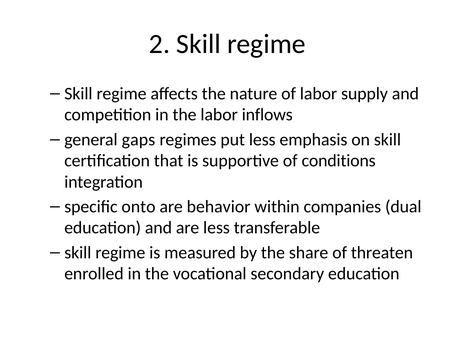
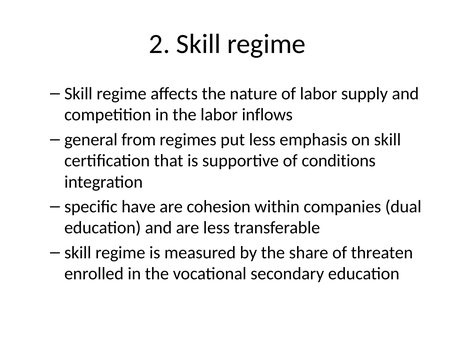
gaps: gaps -> from (139, 140)
onto: onto -> have (139, 207)
behavior: behavior -> cohesion (219, 207)
